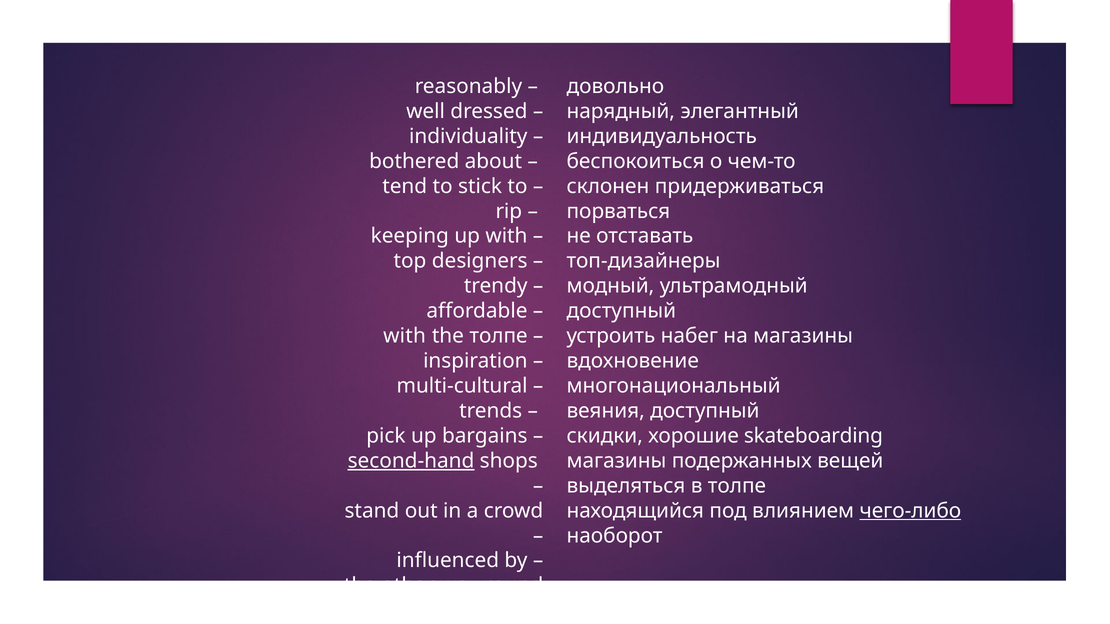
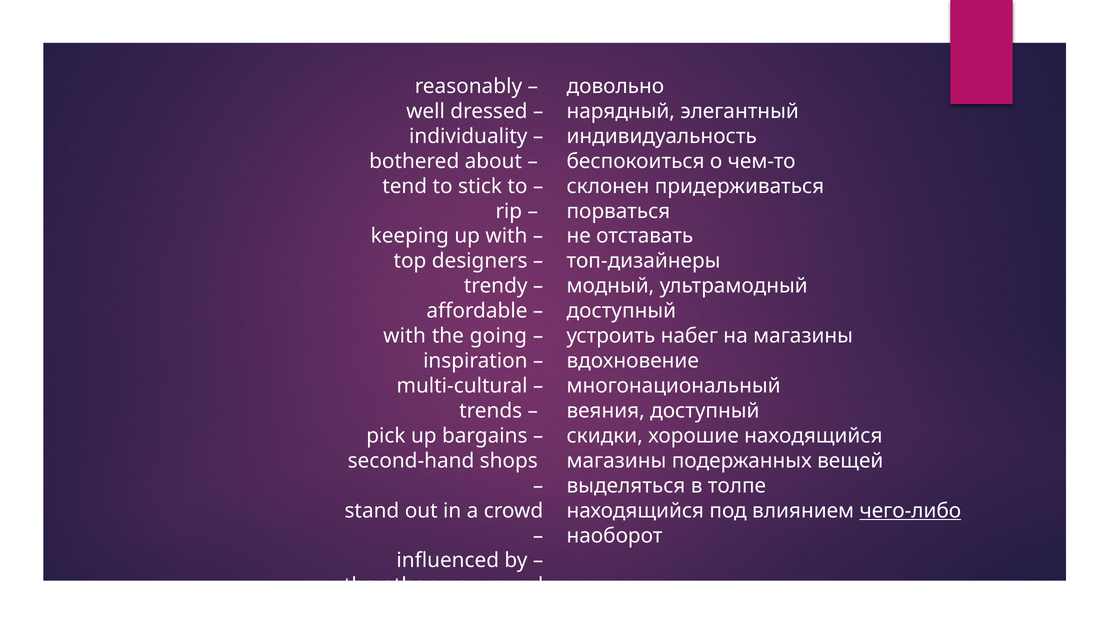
the толпе: толпе -> going (498, 336)
хорошие skateboarding: skateboarding -> находящийся (813, 436)
second-hand underline: present -> none (411, 461)
